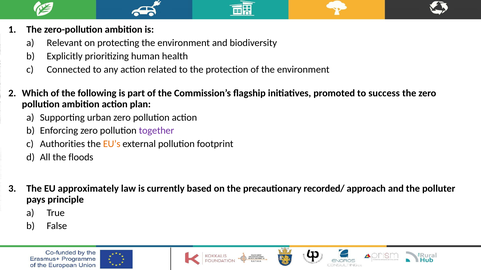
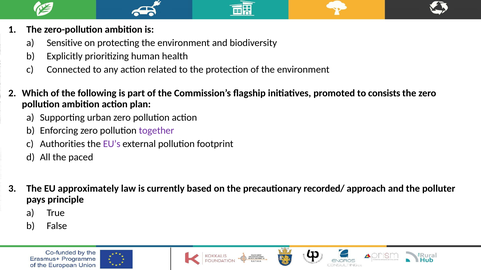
Relevant: Relevant -> Sensitive (64, 43)
success: success -> consists (384, 93)
EU’s colour: orange -> purple (112, 144)
floods: floods -> paced (81, 158)
